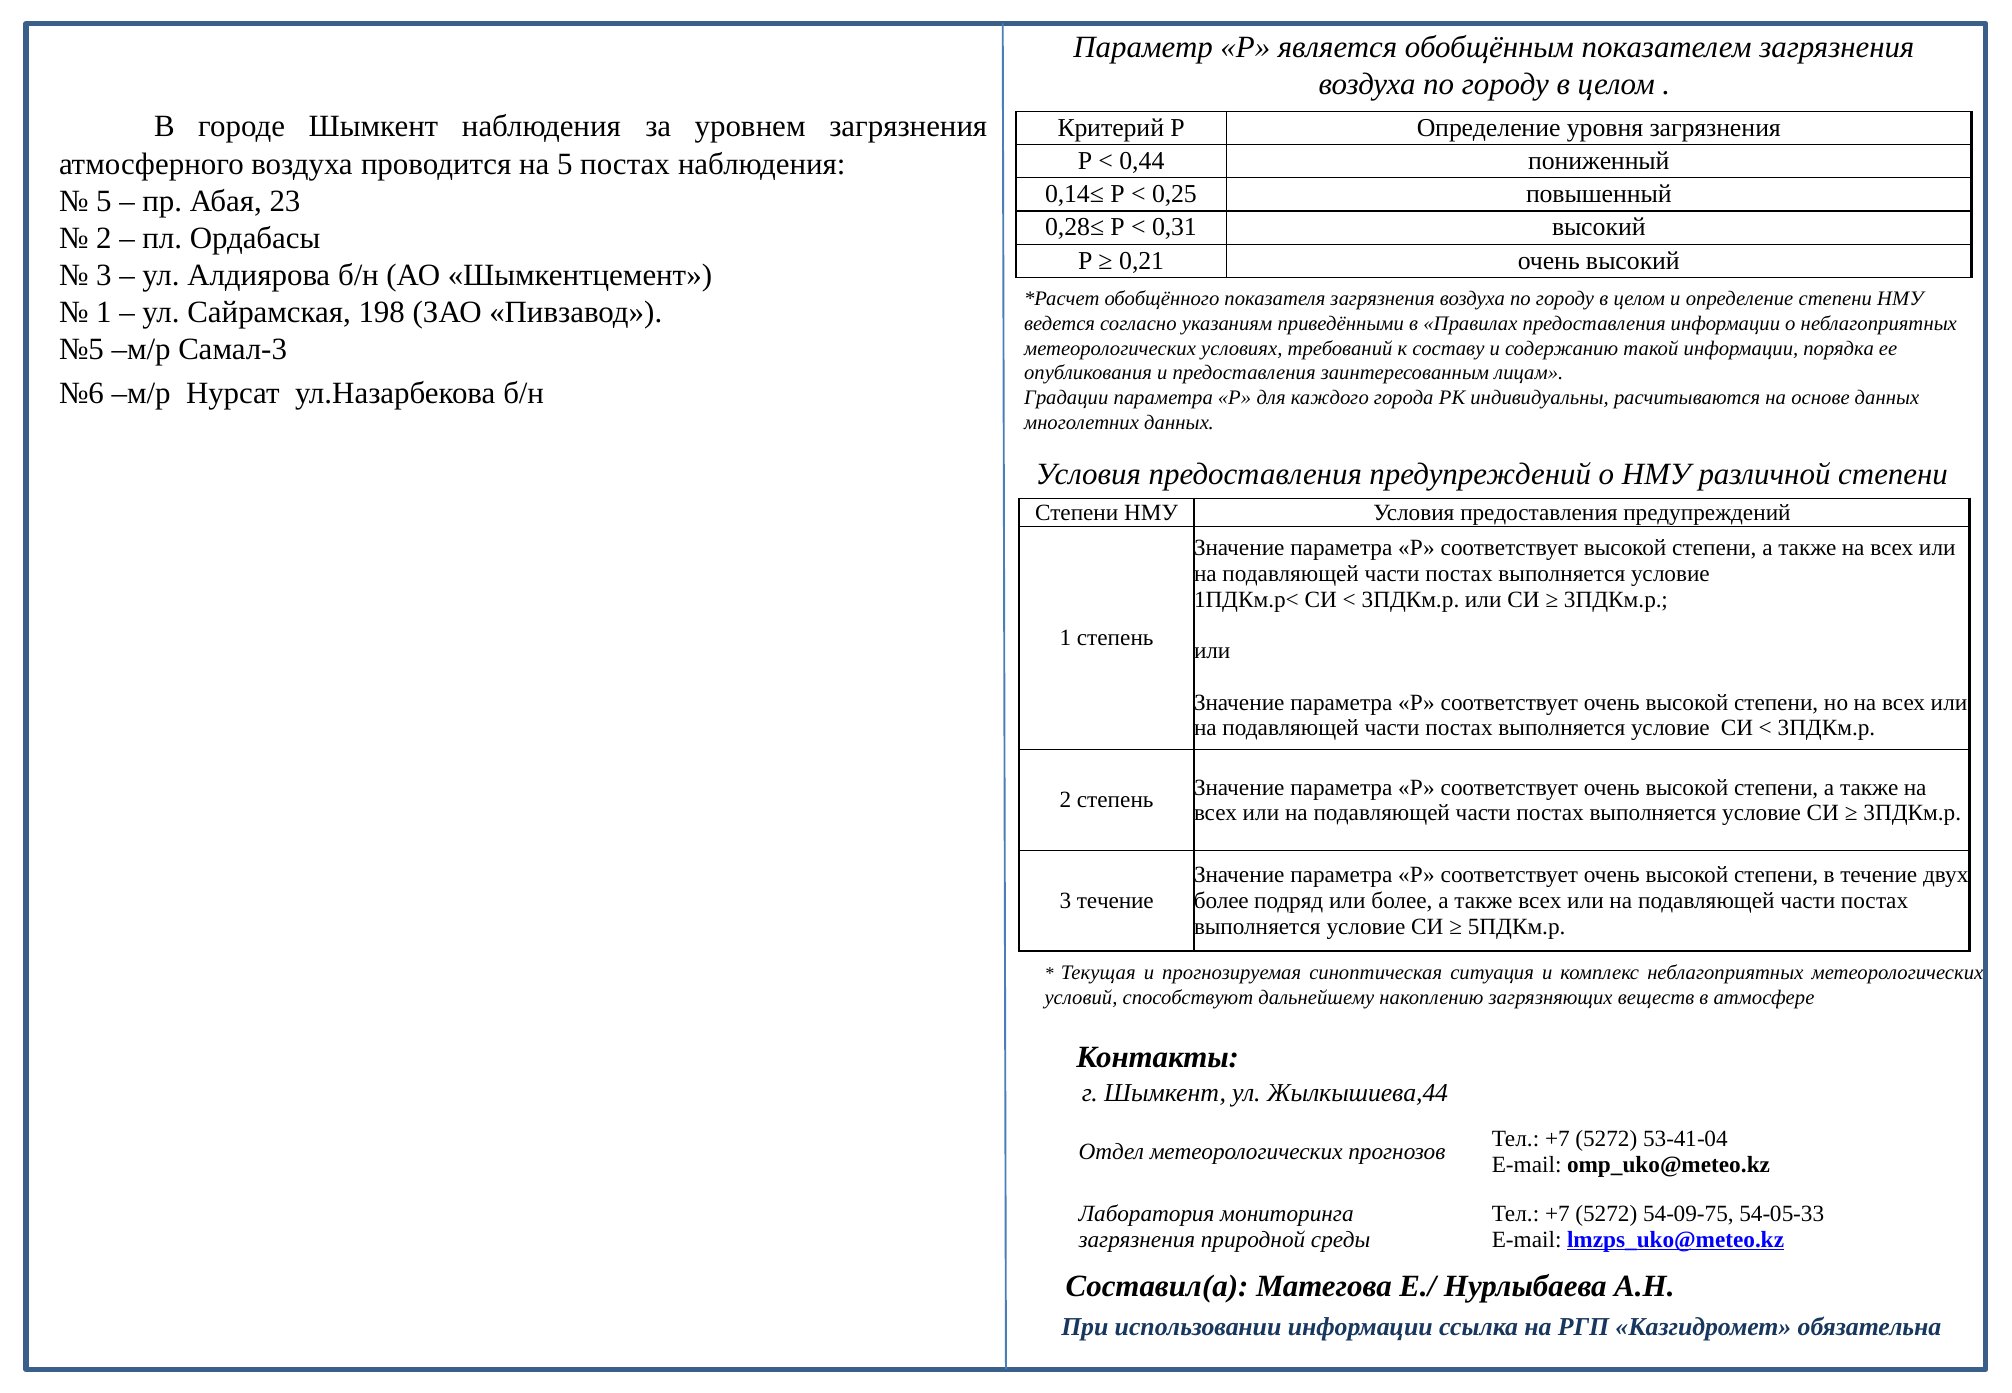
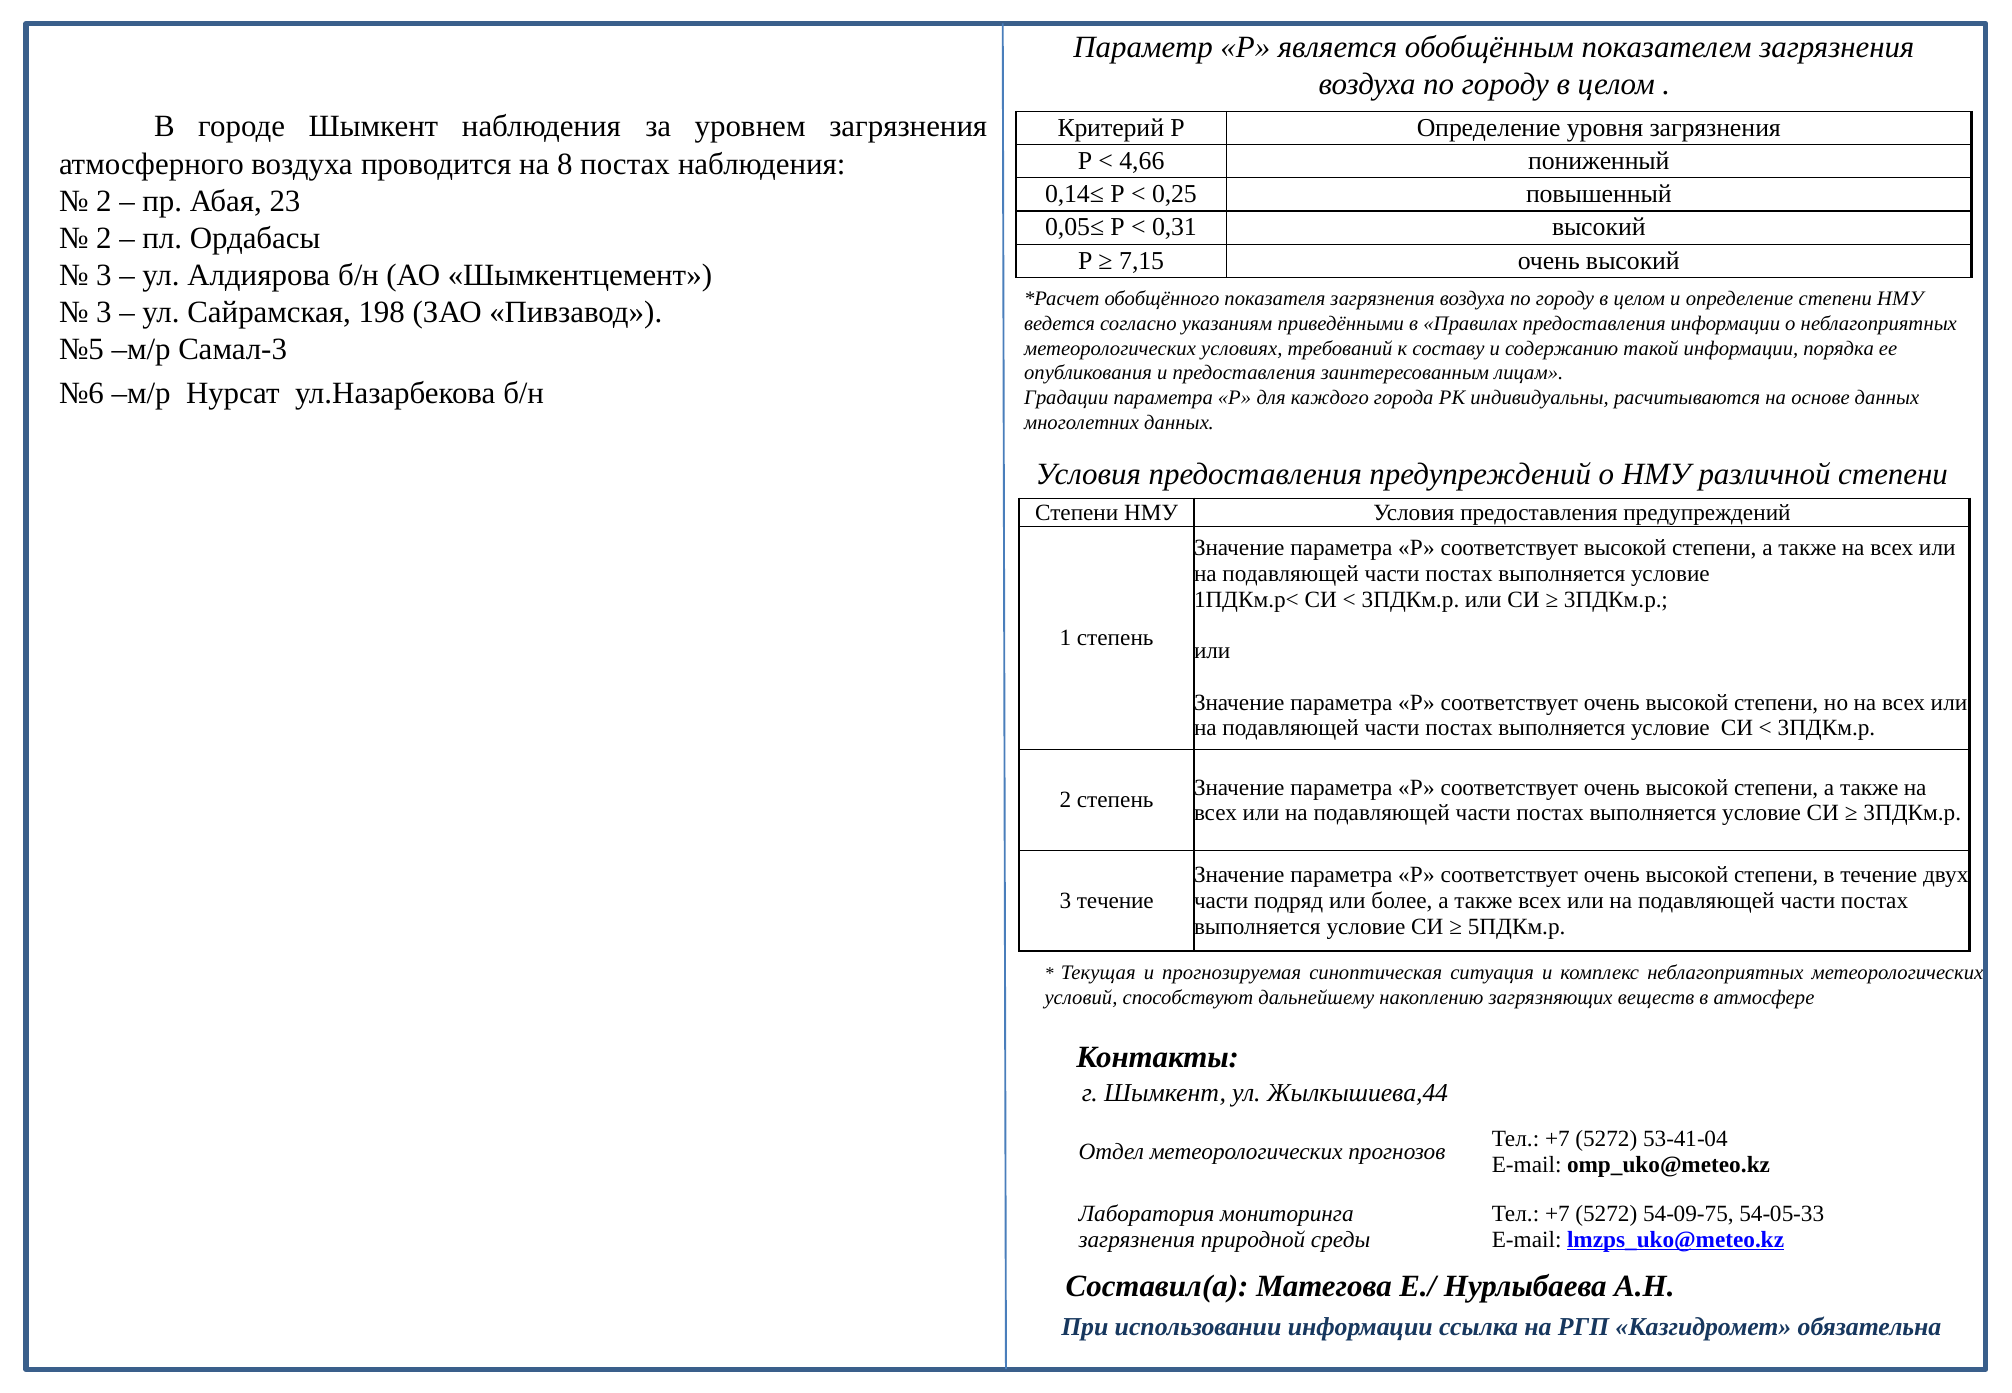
0,44: 0,44 -> 4,66 (1142, 161)
на 5: 5 -> 8 (565, 164)
5: 5 -> 2 (104, 201)
0,28≤: 0,28≤ -> 0,05≤ (1075, 227)
0,21: 0,21 -> 7,15 (1142, 260)
1: 1 -> 3 (104, 312)
более: более -> части (1221, 901)
